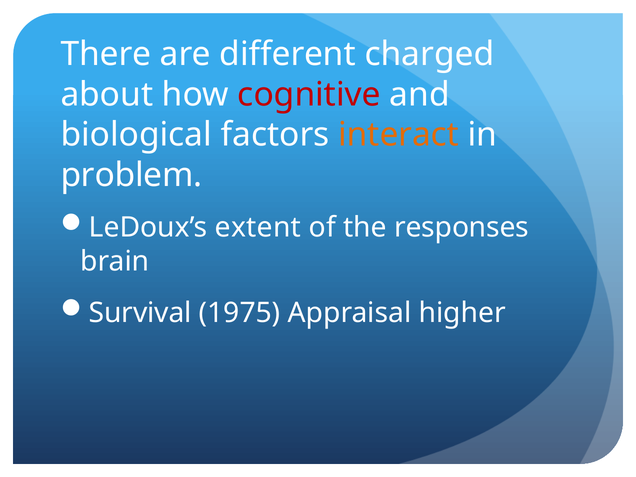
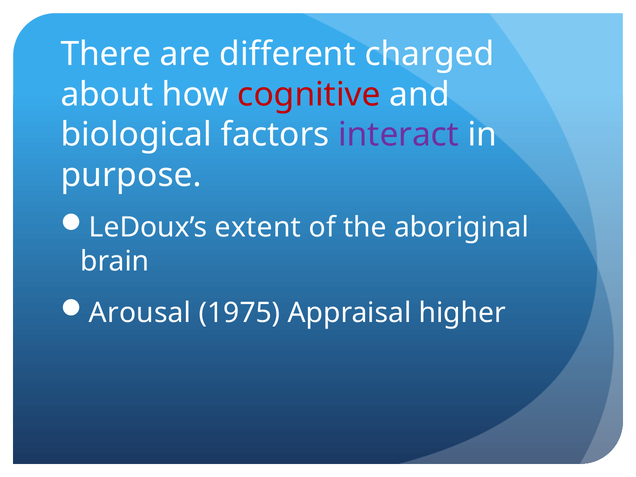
interact colour: orange -> purple (399, 135)
problem: problem -> purpose (131, 175)
responses: responses -> aboriginal (461, 228)
Survival: Survival -> Arousal (140, 313)
